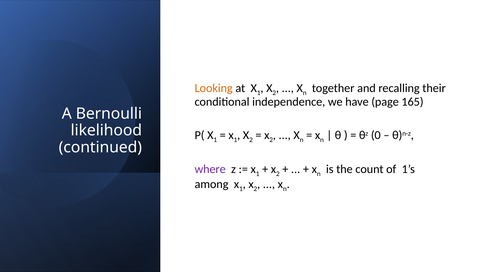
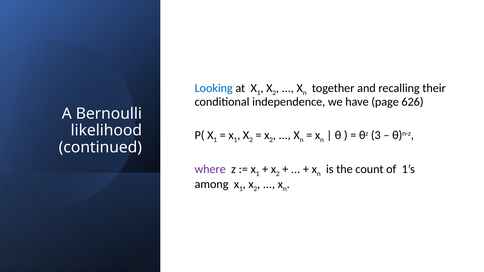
Looking colour: orange -> blue (214, 88)
165: 165 -> 626 (413, 102)
0: 0 -> 3 (376, 135)
